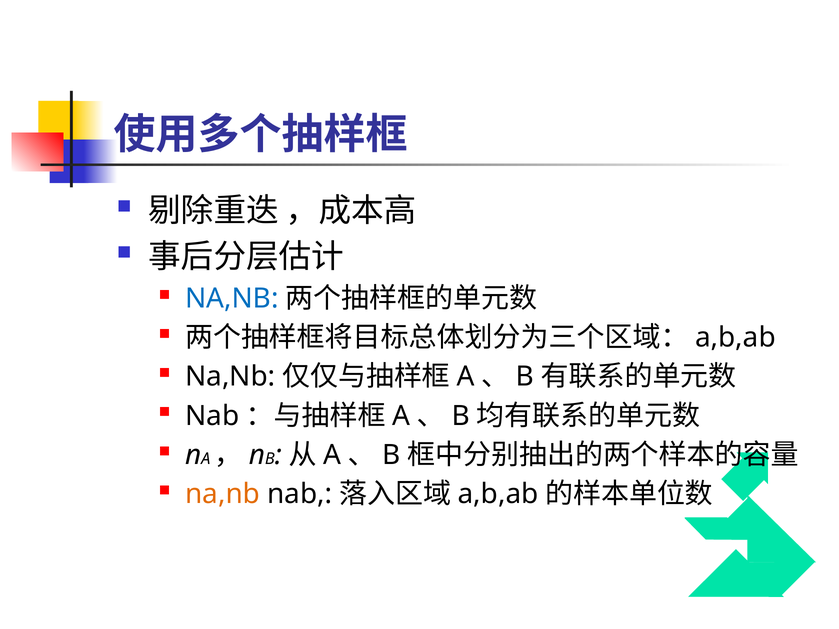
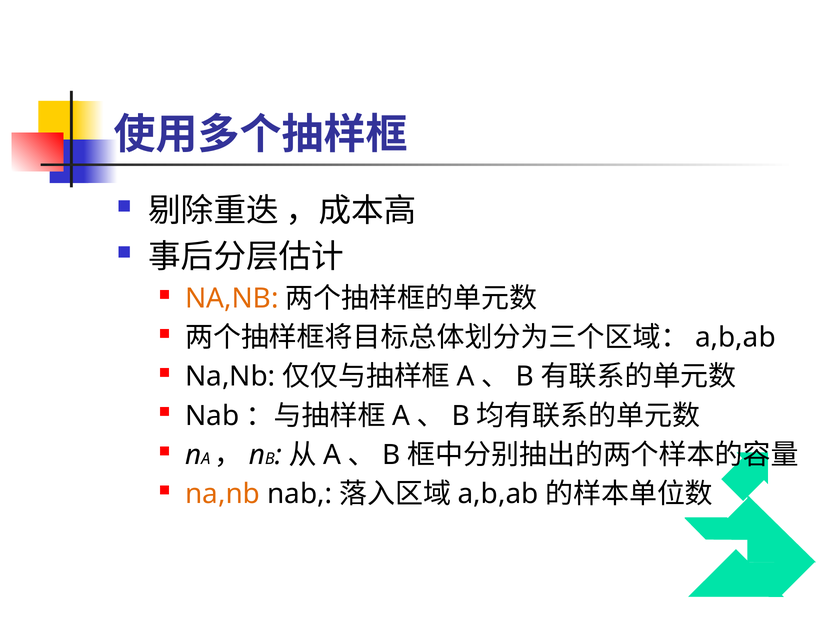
NA,NB colour: blue -> orange (232, 299)
